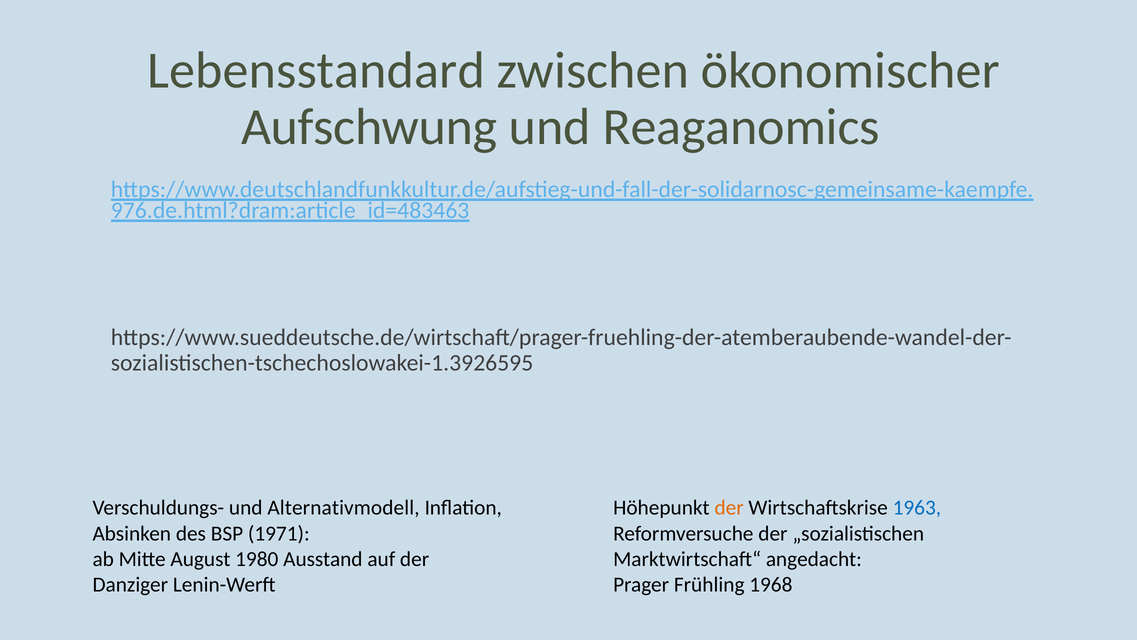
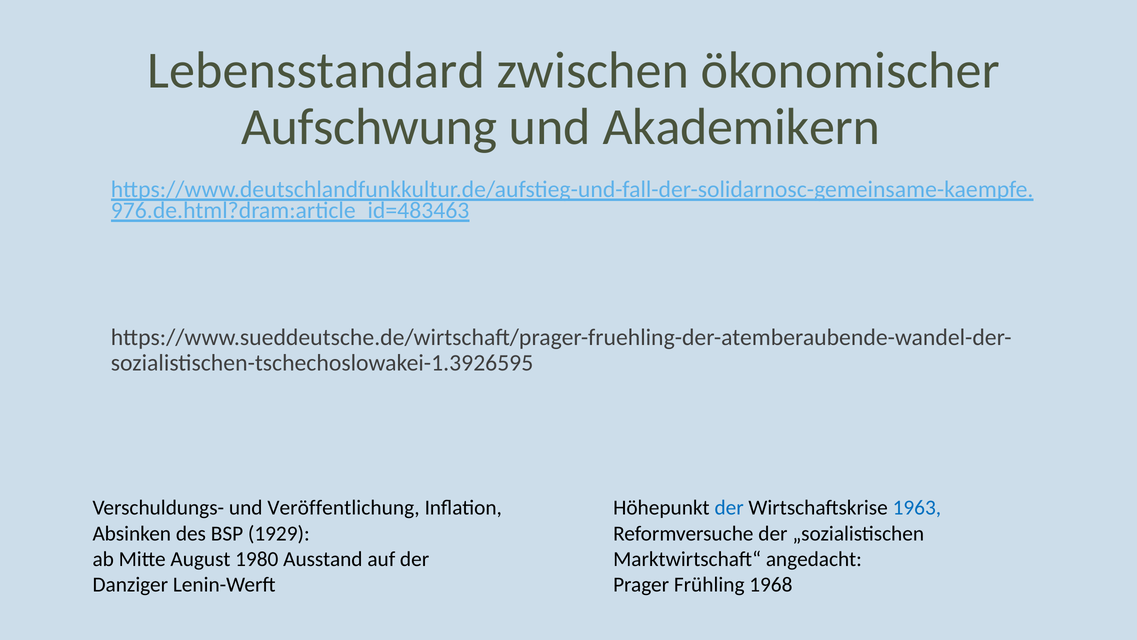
Reaganomics: Reaganomics -> Akademikern (741, 127)
Alternativmodell: Alternativmodell -> Veröffentlichung (344, 508)
der colour: orange -> blue (729, 508)
1971: 1971 -> 1929 (279, 533)
